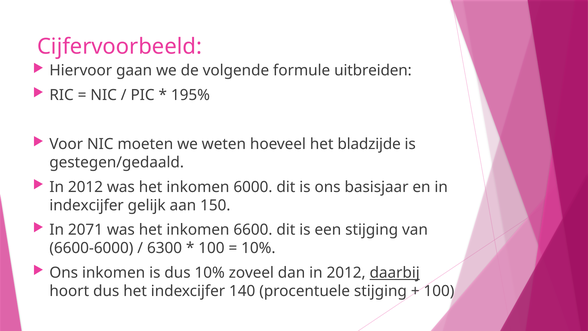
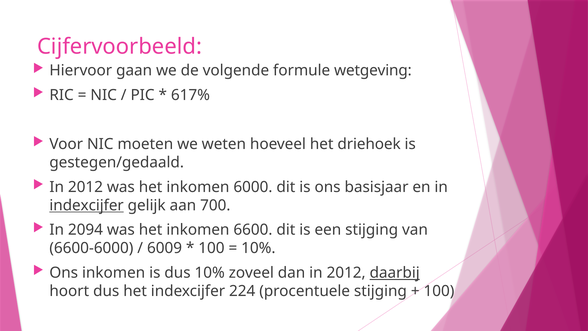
uitbreiden: uitbreiden -> wetgeving (373, 70)
195%: 195% -> 617% (190, 95)
bladzijde: bladzijde -> driehoek (369, 144)
indexcijfer underline: none -> present (87, 205)
150: 150 -> 700 (215, 205)
2071: 2071 -> 2094 (85, 230)
6300: 6300 -> 6009 (165, 248)
140: 140 -> 224 (242, 291)
